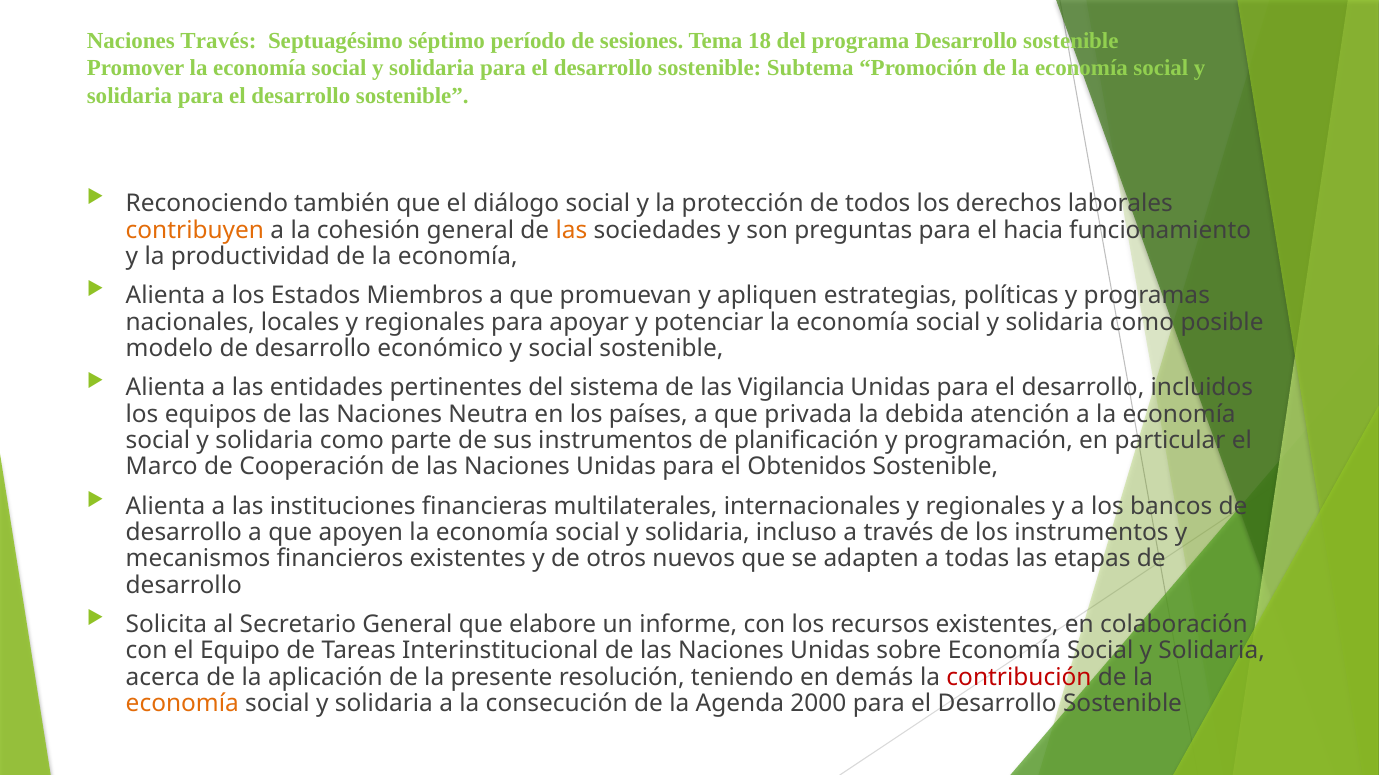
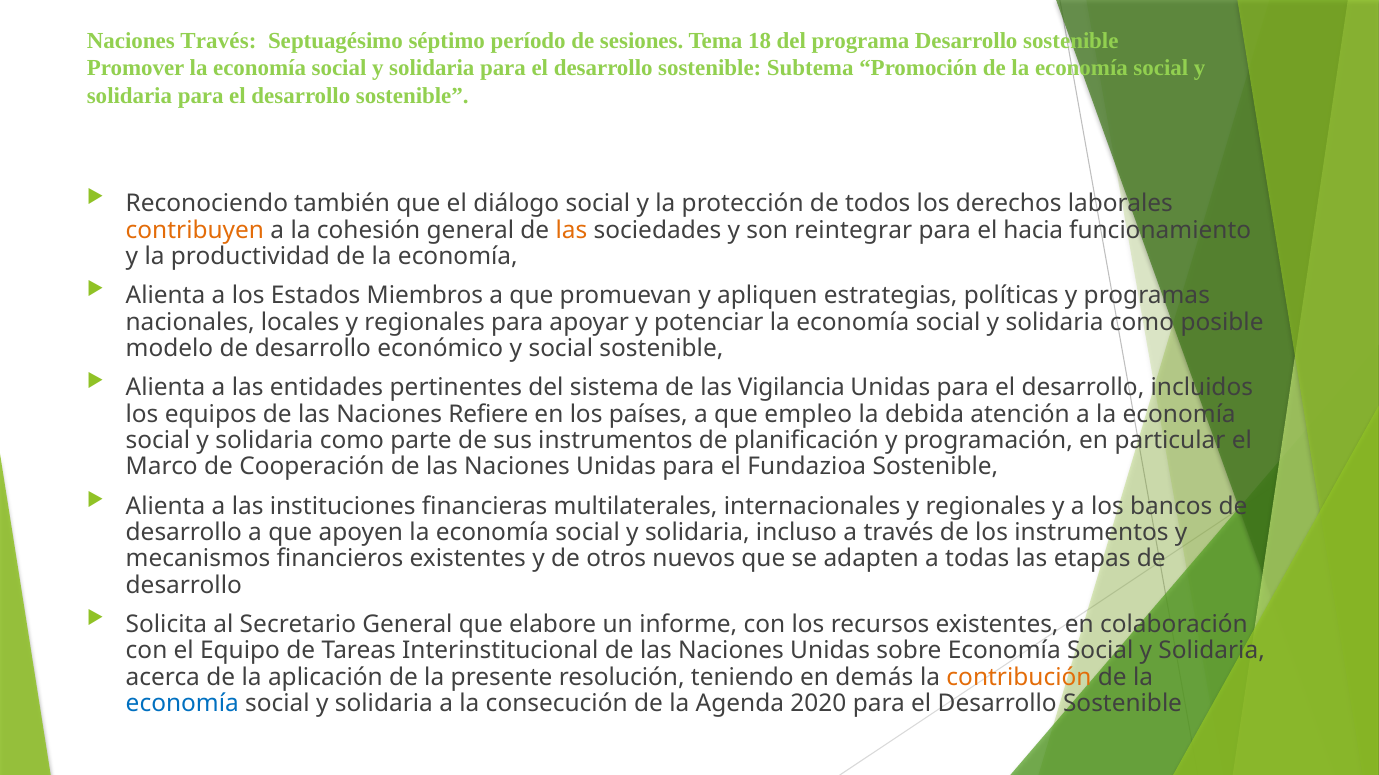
preguntas: preguntas -> reintegrar (853, 230)
Neutra: Neutra -> Refiere (488, 414)
privada: privada -> empleo (808, 414)
Obtenidos: Obtenidos -> Fundazioa (807, 467)
contribución colour: red -> orange (1019, 678)
economía colour: orange -> blue (182, 704)
2000: 2000 -> 2020 (818, 704)
